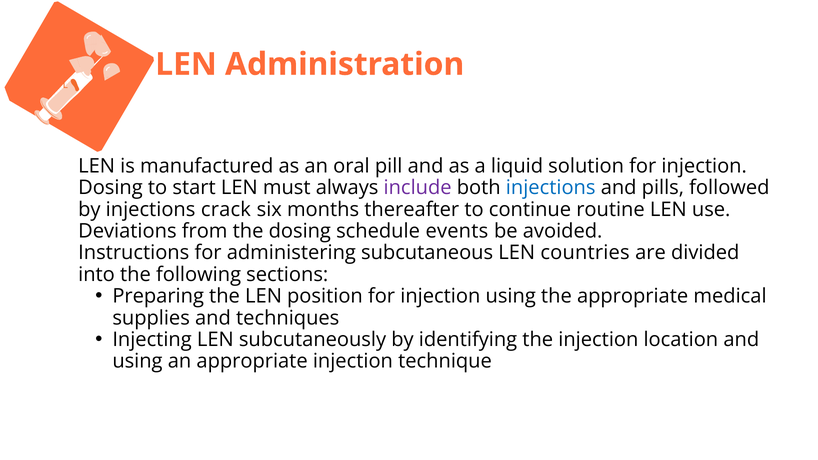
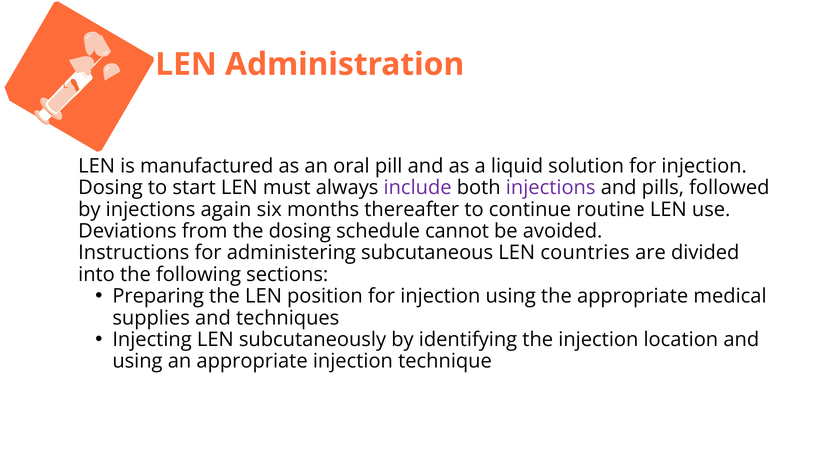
injections colour: blue -> purple (551, 188)
crack: crack -> again (226, 209)
events: events -> cannot (457, 231)
